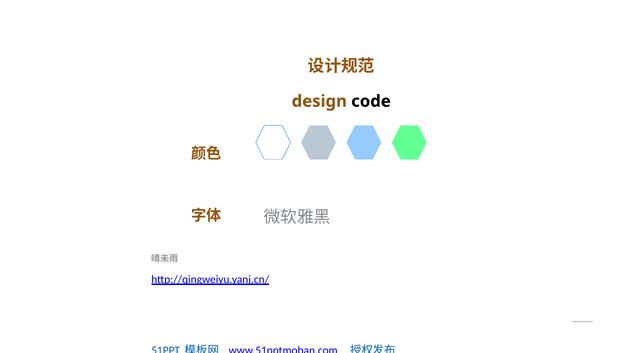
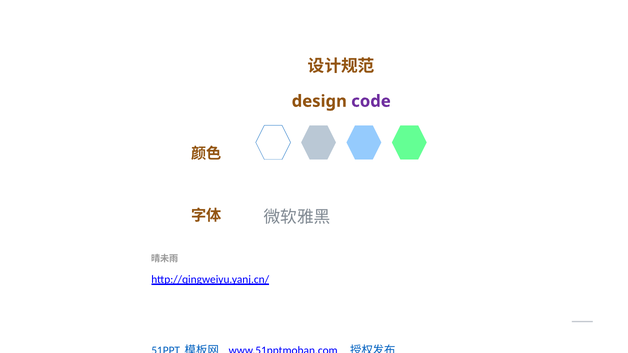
code colour: black -> purple (371, 101)
